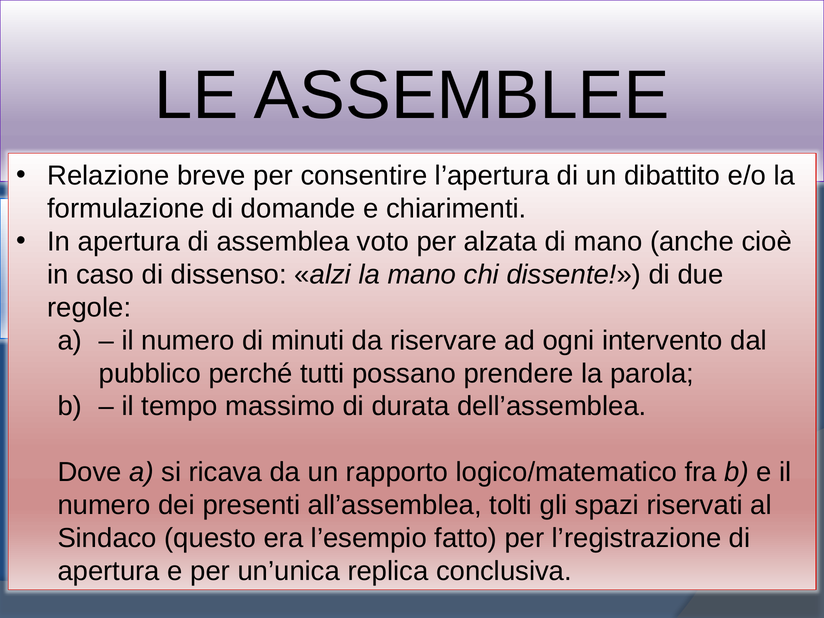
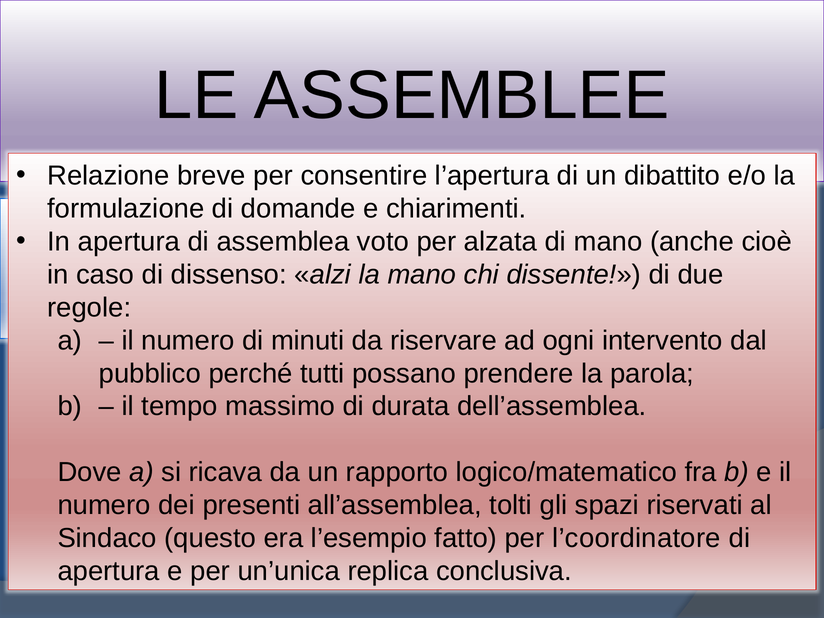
l’registrazione: l’registrazione -> l’coordinatore (636, 538)
